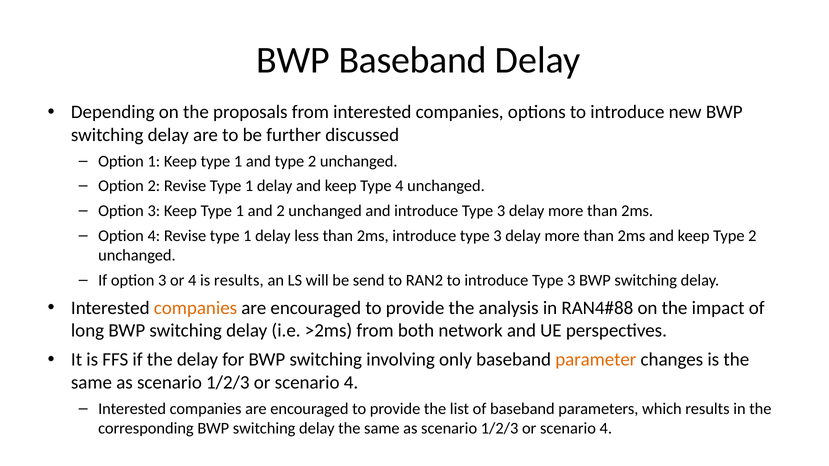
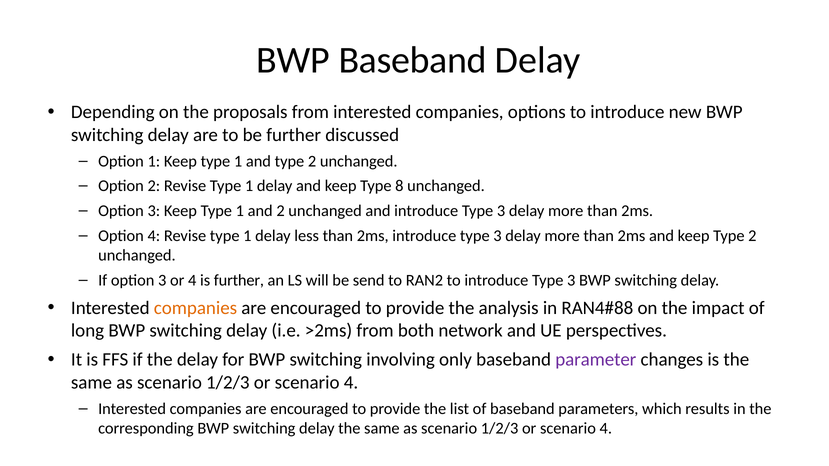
Type 4: 4 -> 8 (399, 186)
is results: results -> further (239, 280)
parameter colour: orange -> purple (596, 360)
